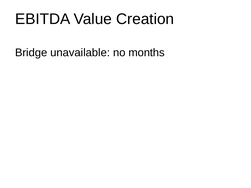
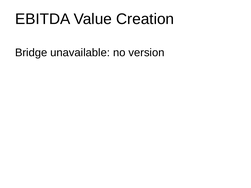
months: months -> version (147, 53)
